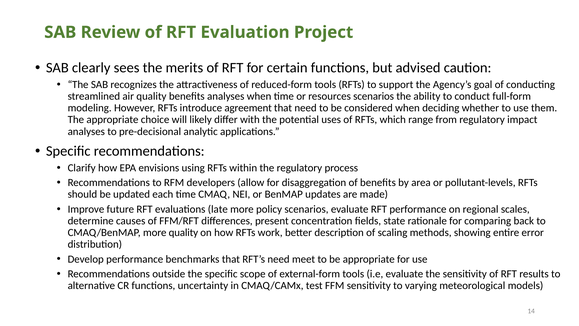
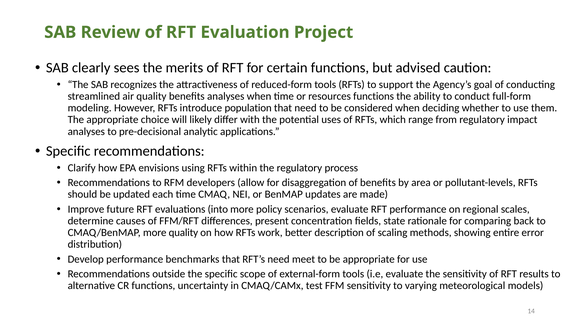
resources scenarios: scenarios -> functions (374, 96)
agreement: agreement -> population (248, 108)
late: late -> into (218, 209)
